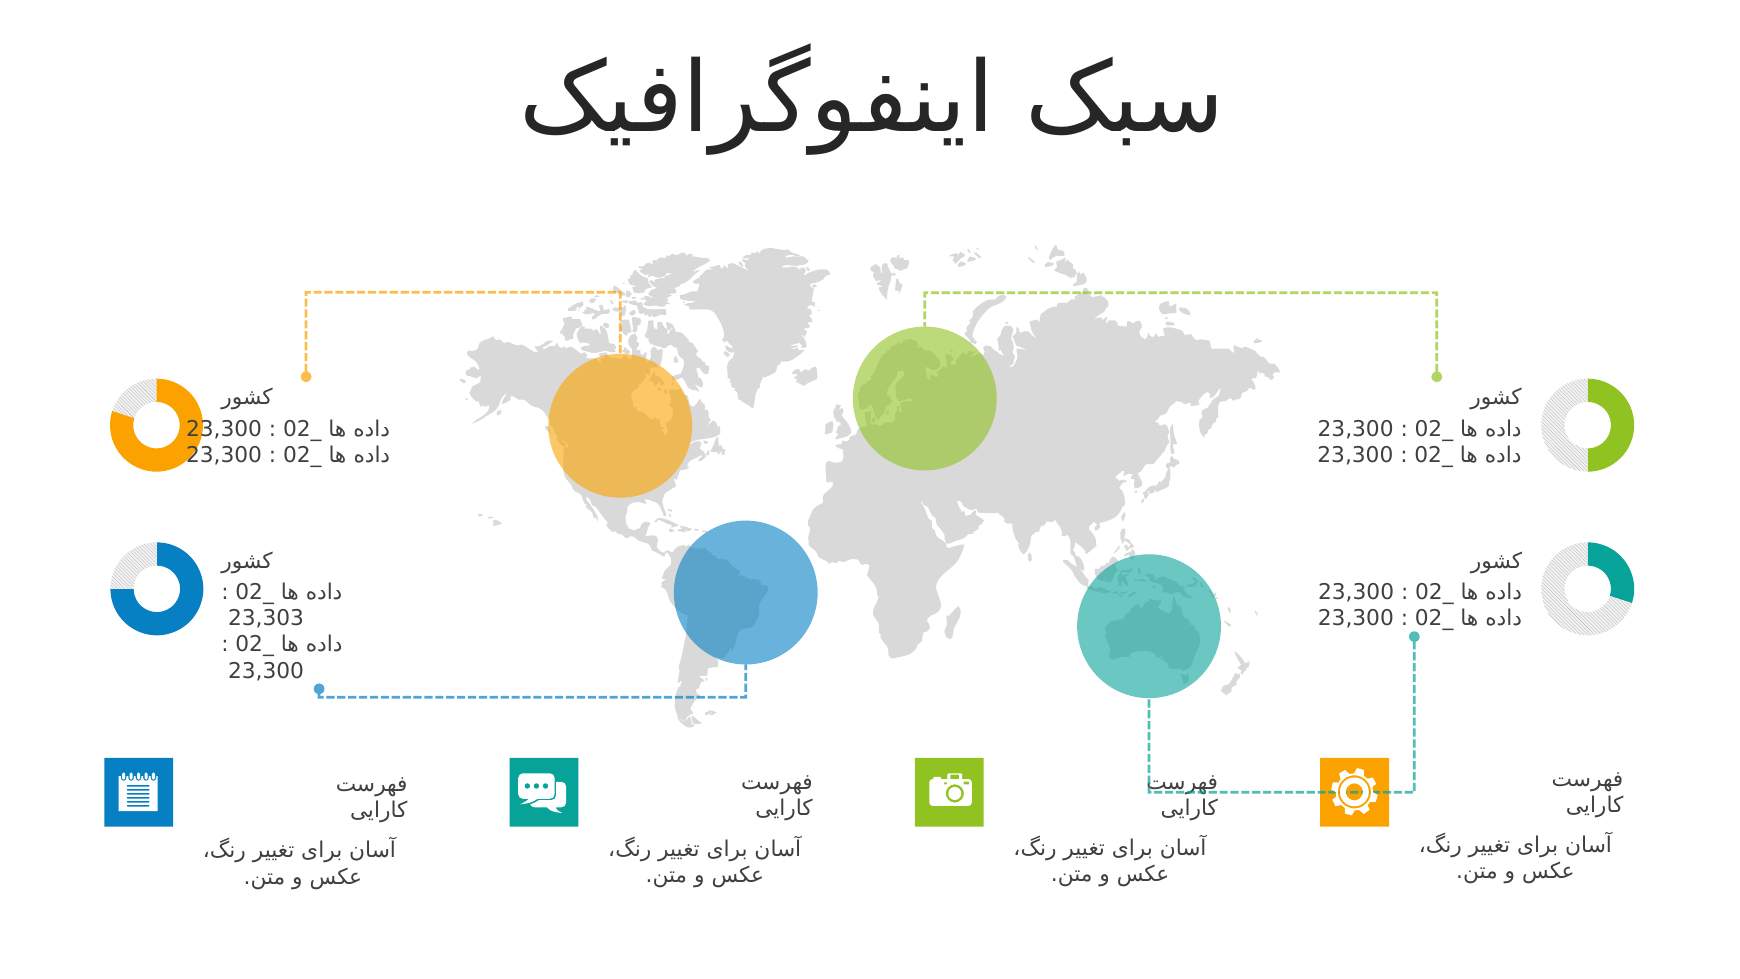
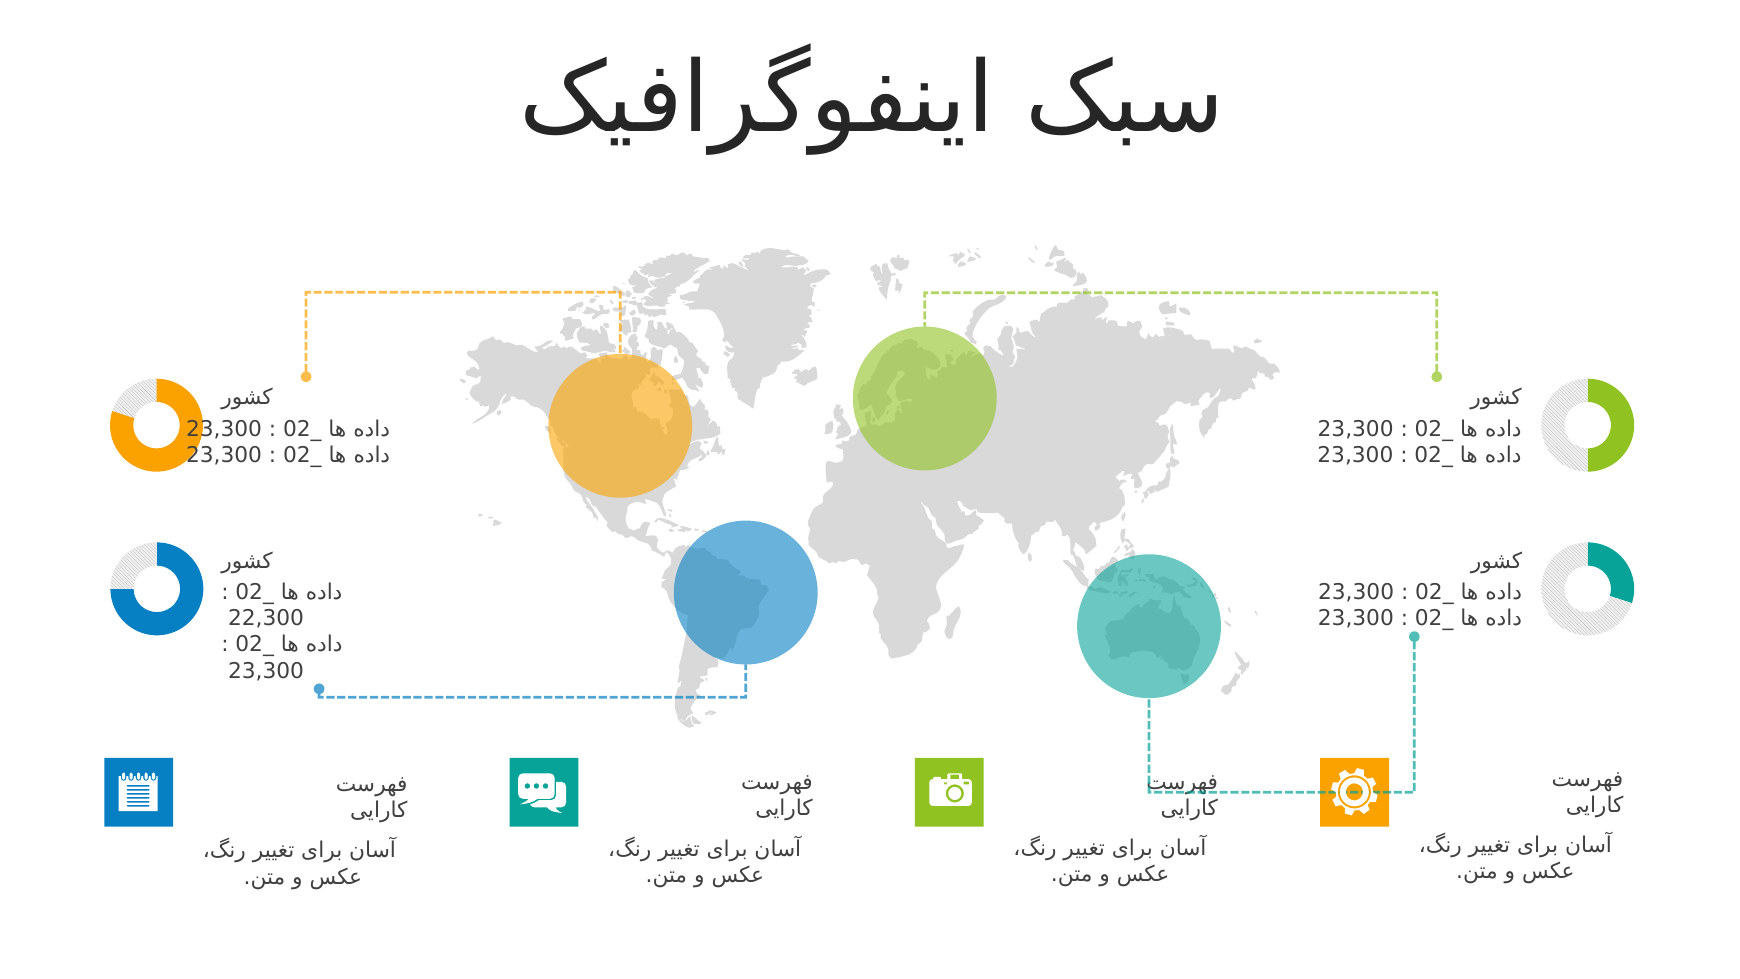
23,303: 23,303 -> 22,300 (266, 619)
